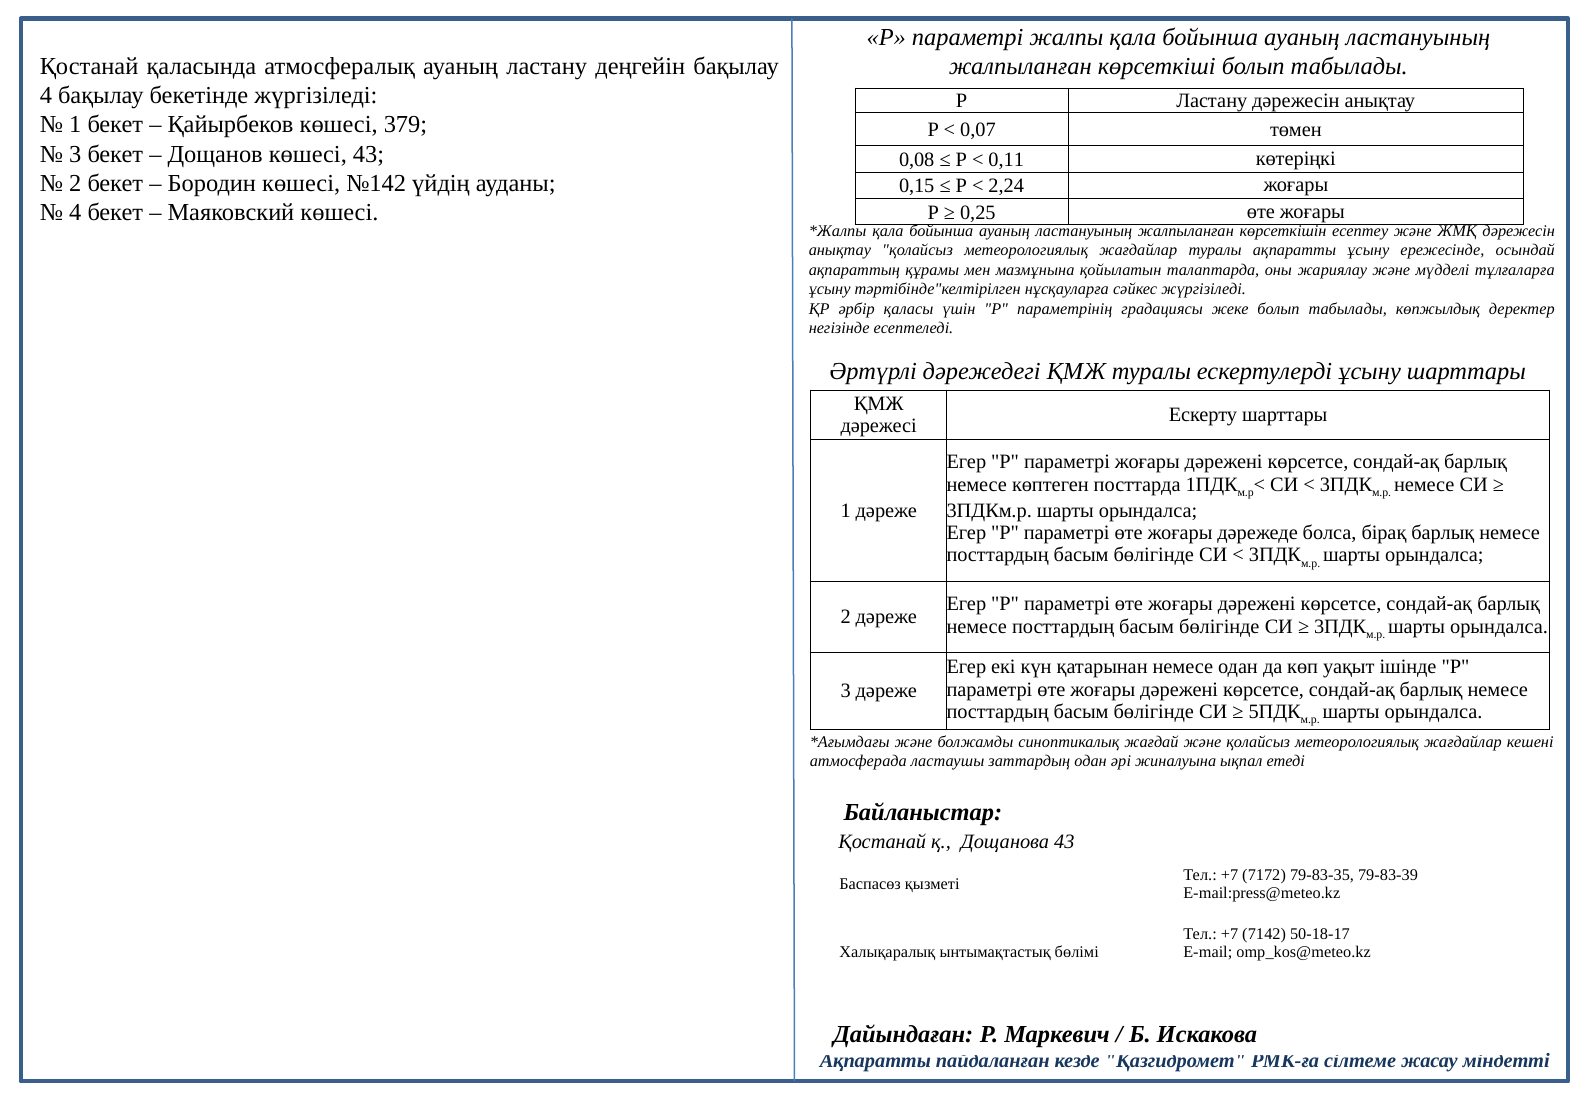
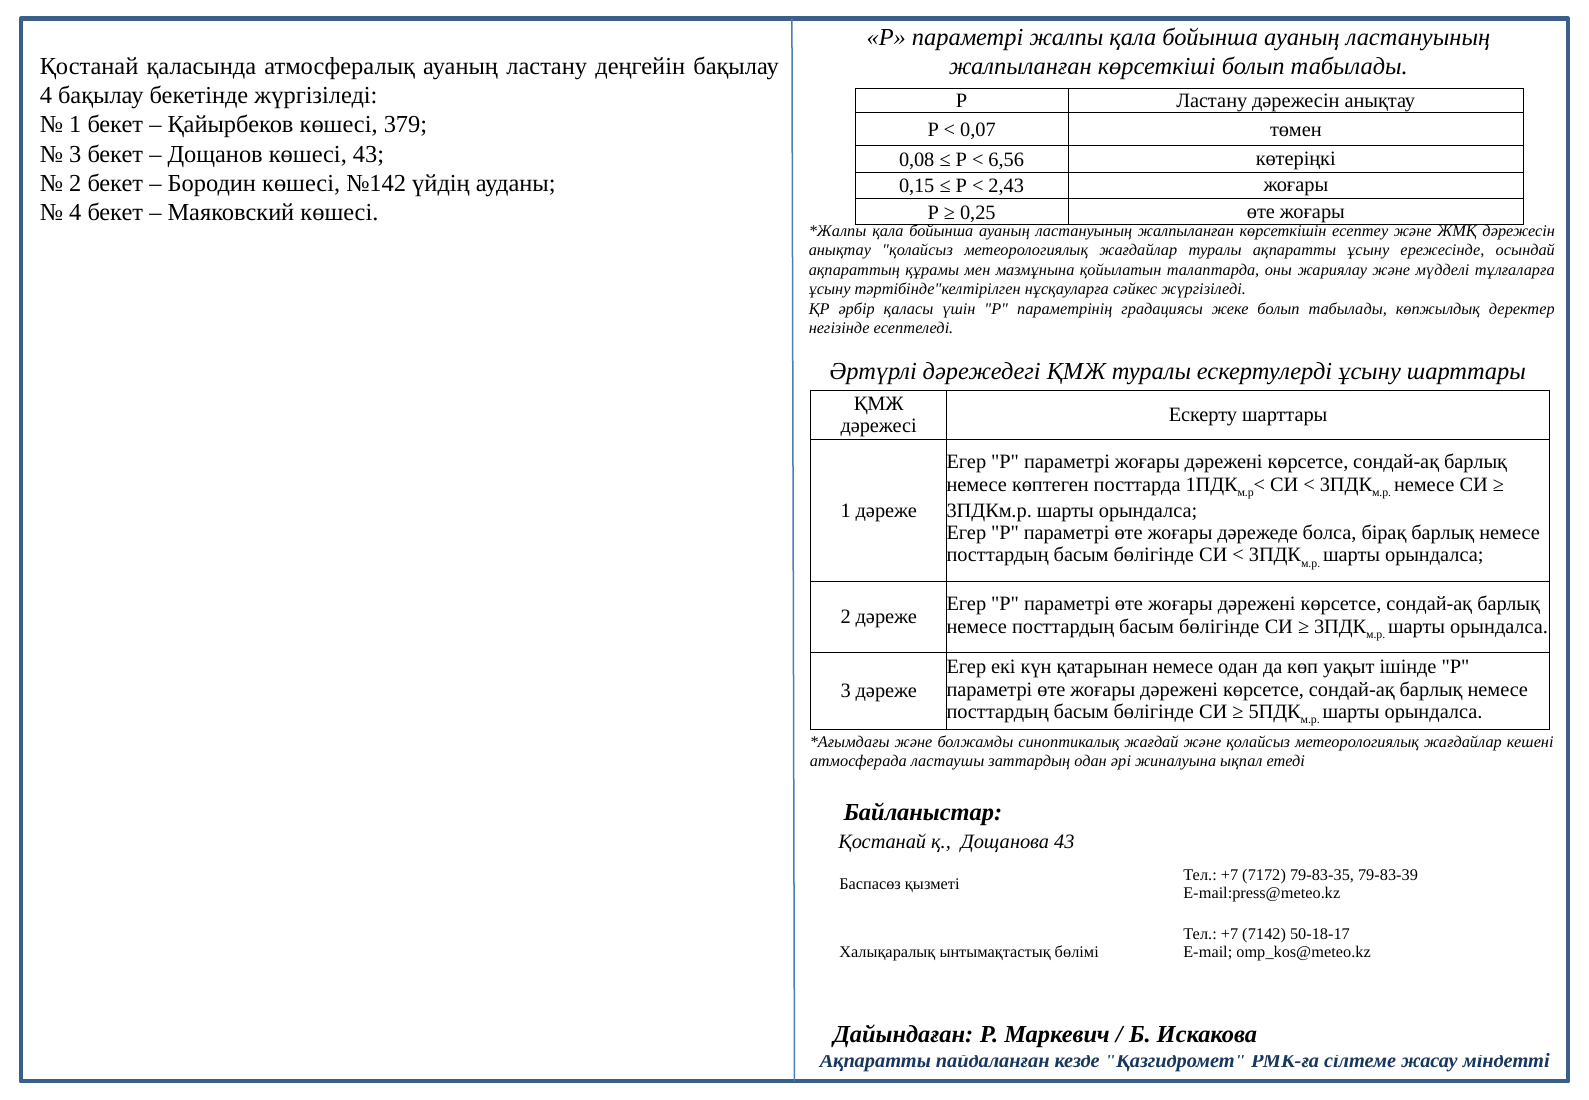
0,11: 0,11 -> 6,56 (1006, 160)
2,24: 2,24 -> 2,43 (1006, 186)
